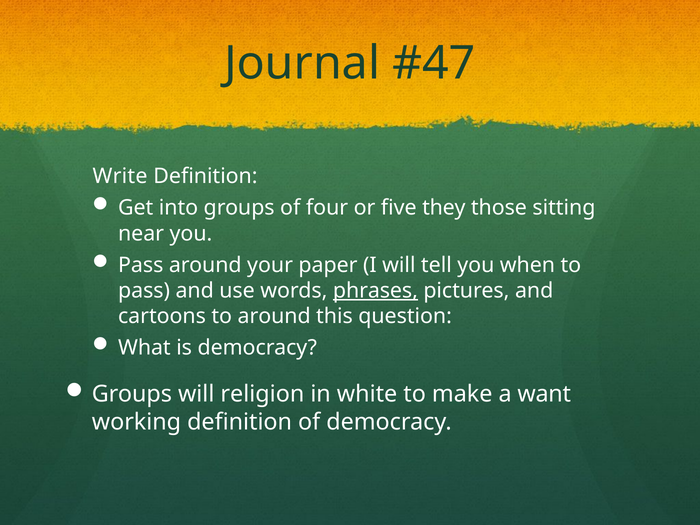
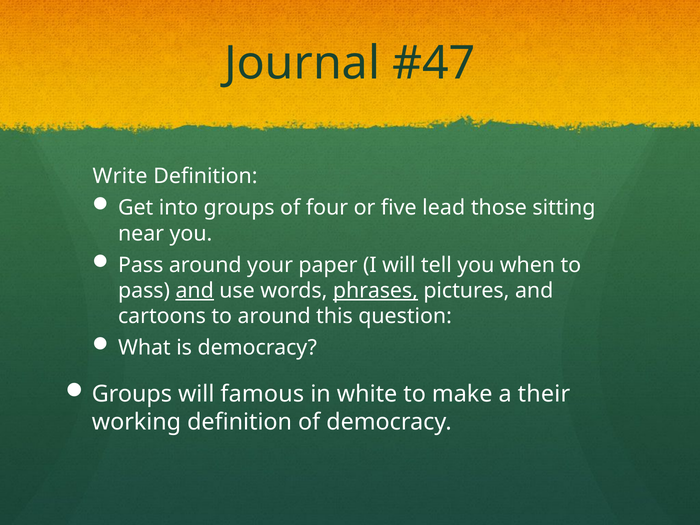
they: they -> lead (444, 208)
and underline: none -> present (195, 291)
religion: religion -> famous (262, 394)
want: want -> their (544, 394)
